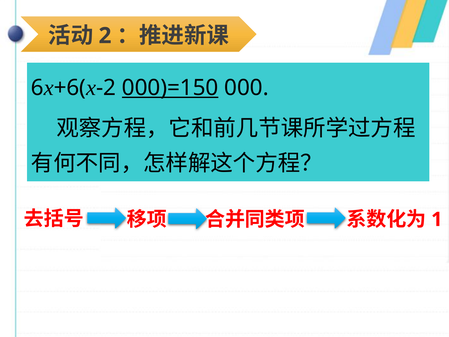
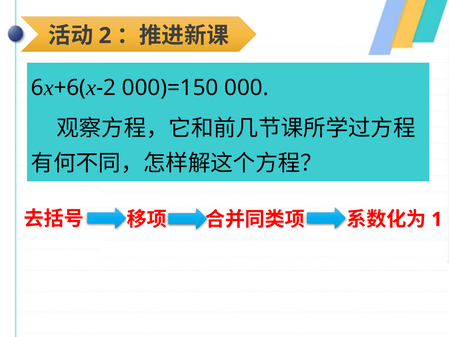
000)=150 underline: present -> none (170, 88)
